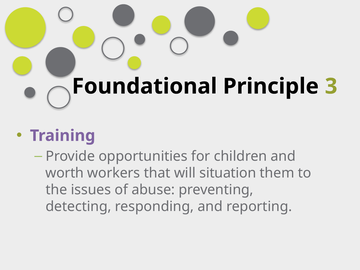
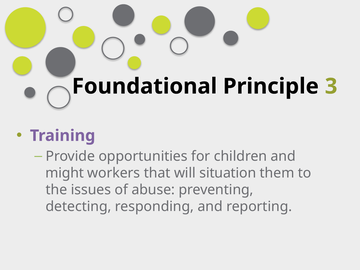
worth: worth -> might (65, 173)
